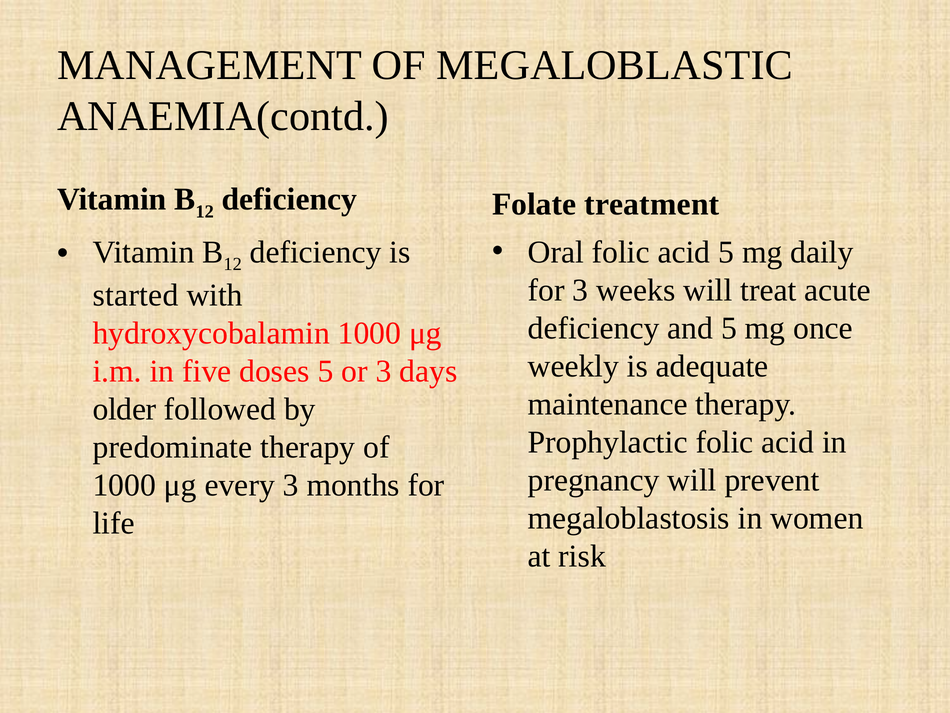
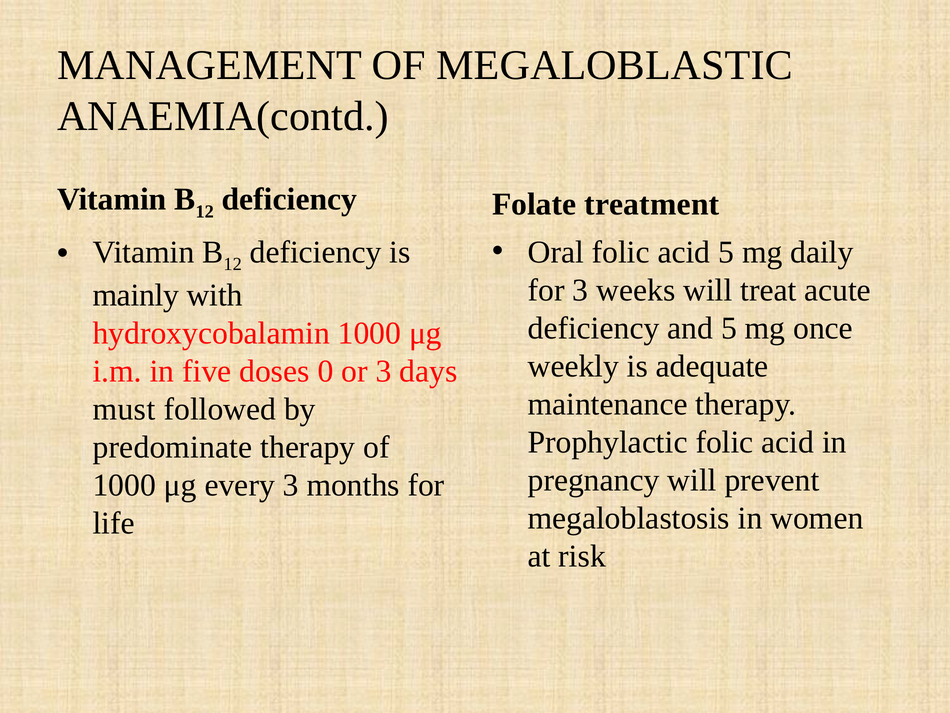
started: started -> mainly (136, 295)
doses 5: 5 -> 0 (326, 371)
older: older -> must (124, 409)
